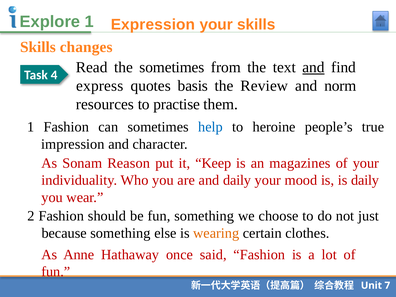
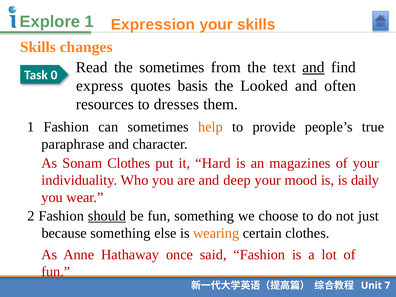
4: 4 -> 0 (54, 75)
Review: Review -> Looked (264, 86)
norm: norm -> often (340, 86)
practise: practise -> dresses (176, 104)
help colour: blue -> orange (210, 127)
heroine: heroine -> provide (274, 127)
impression: impression -> paraphrase (73, 144)
Sonam Reason: Reason -> Clothes (129, 163)
Keep: Keep -> Hard (213, 163)
and daily: daily -> deep (237, 180)
should underline: none -> present (107, 216)
